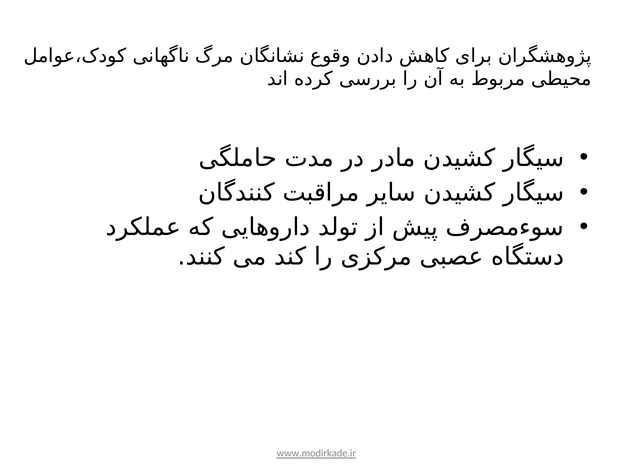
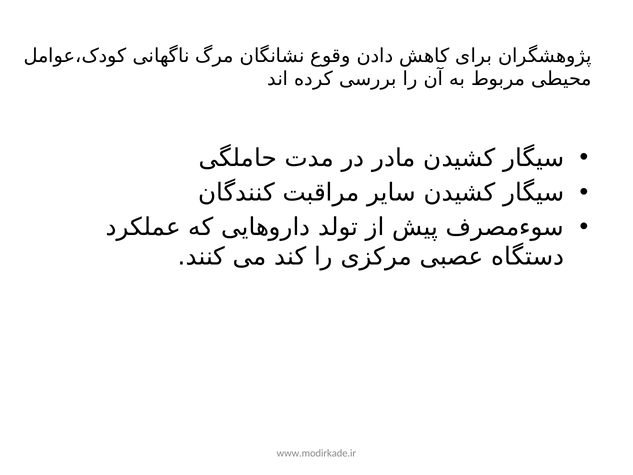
www.modirkade.ir underline: present -> none (316, 453)
